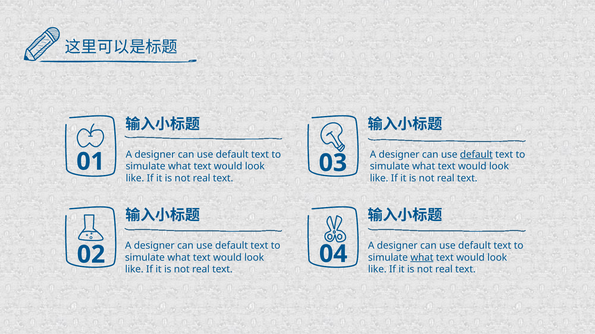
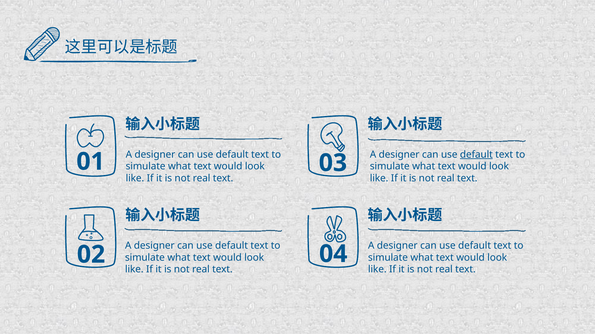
what underline: present -> none (422, 258)
